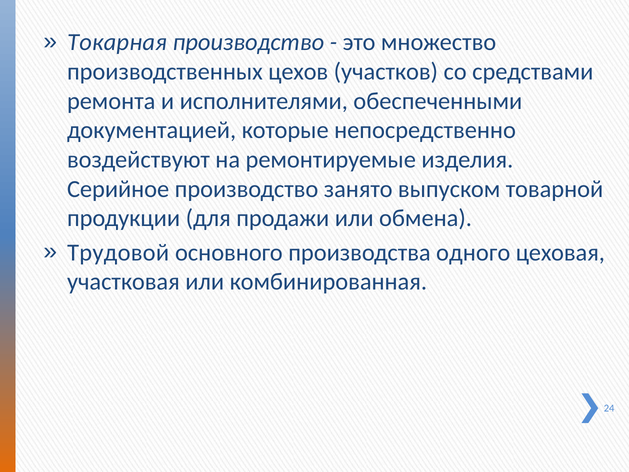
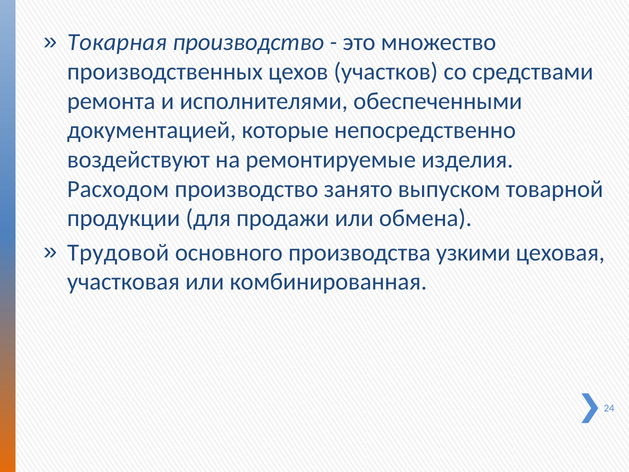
Серийное: Серийное -> Расходом (118, 189)
одного: одного -> узкими (473, 252)
